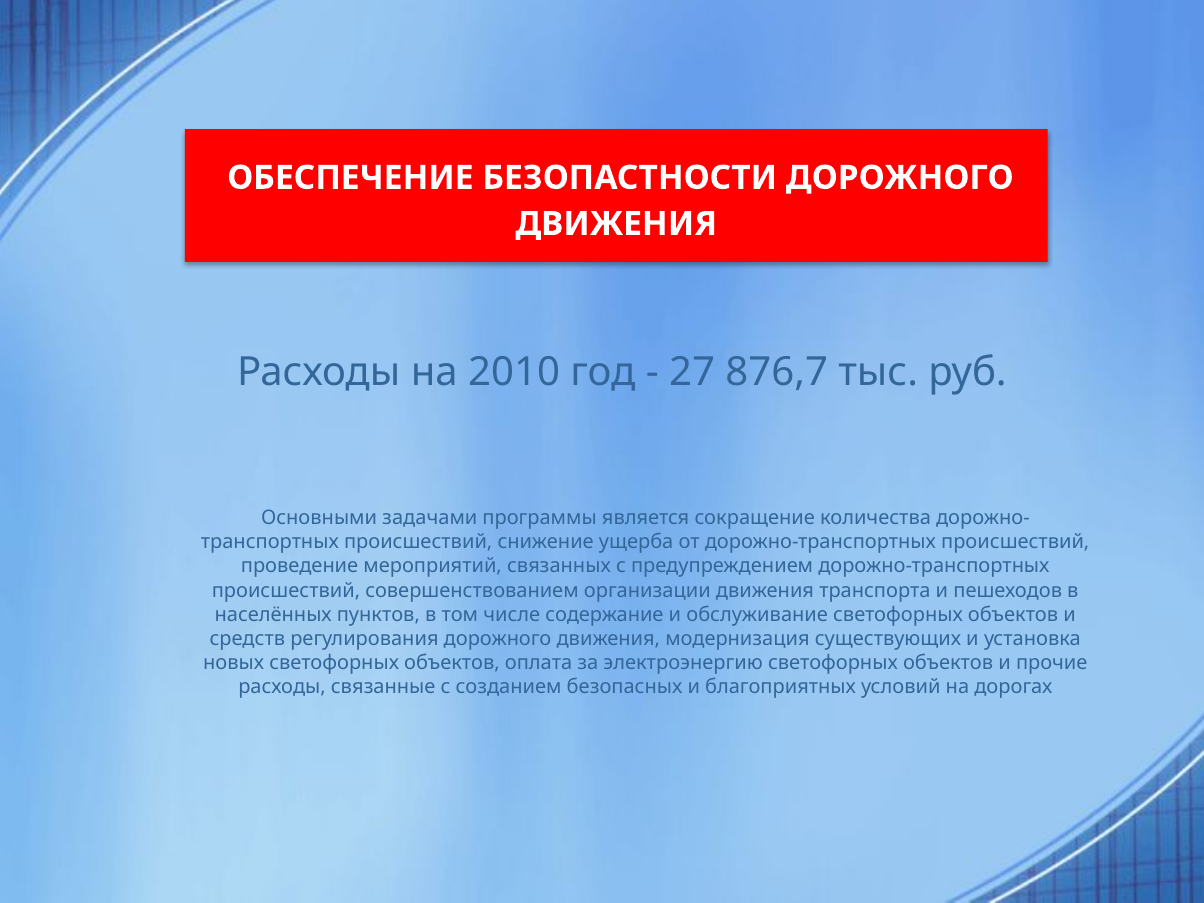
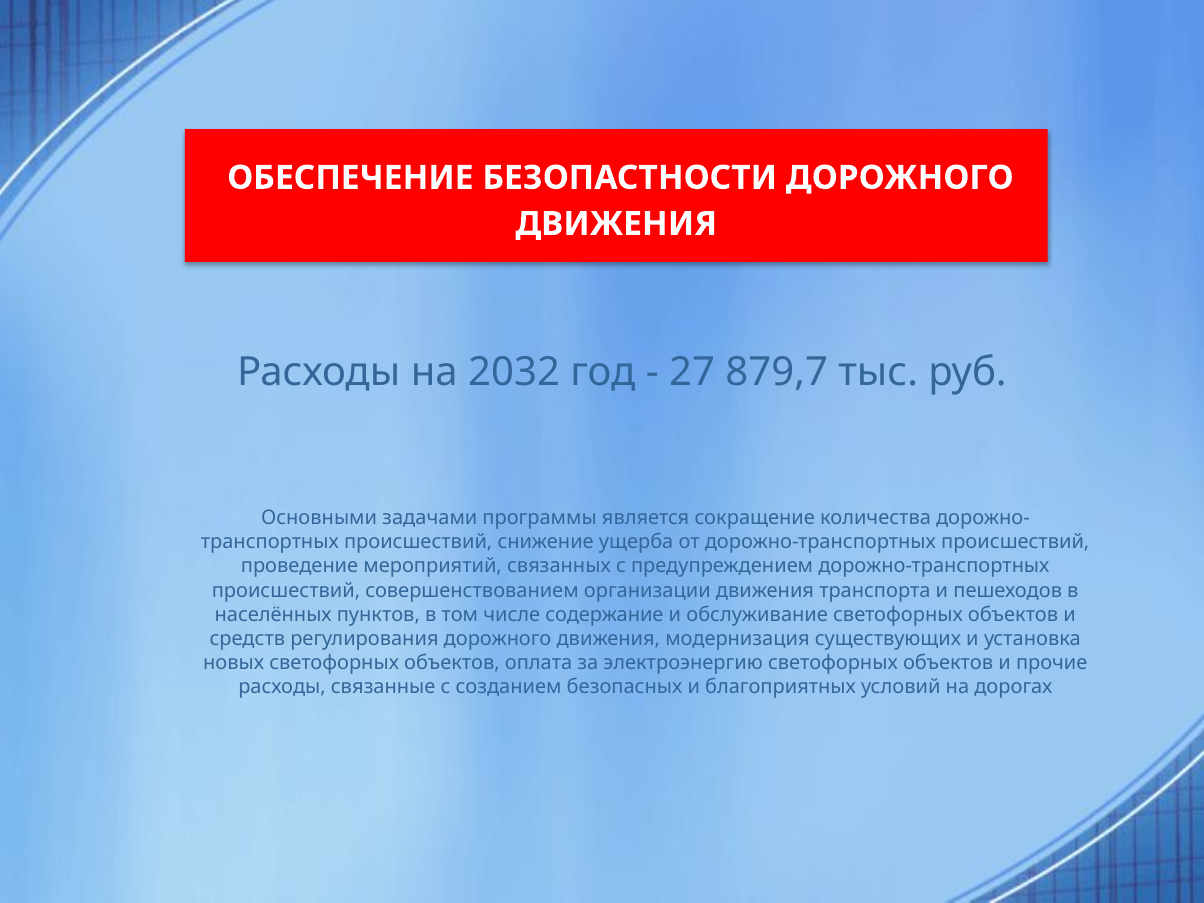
2010: 2010 -> 2032 (514, 372)
876,7: 876,7 -> 879,7 (777, 372)
